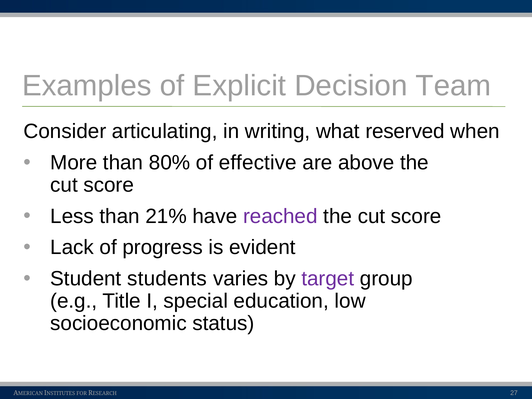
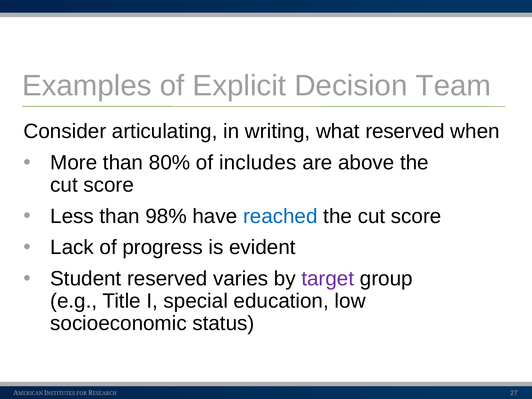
effective: effective -> includes (258, 163)
21%: 21% -> 98% (166, 216)
reached colour: purple -> blue (280, 216)
Student students: students -> reserved (167, 279)
